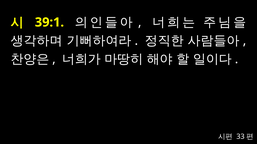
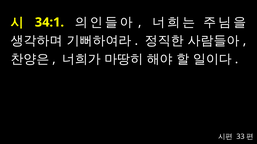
39:1: 39:1 -> 34:1 (49, 22)
